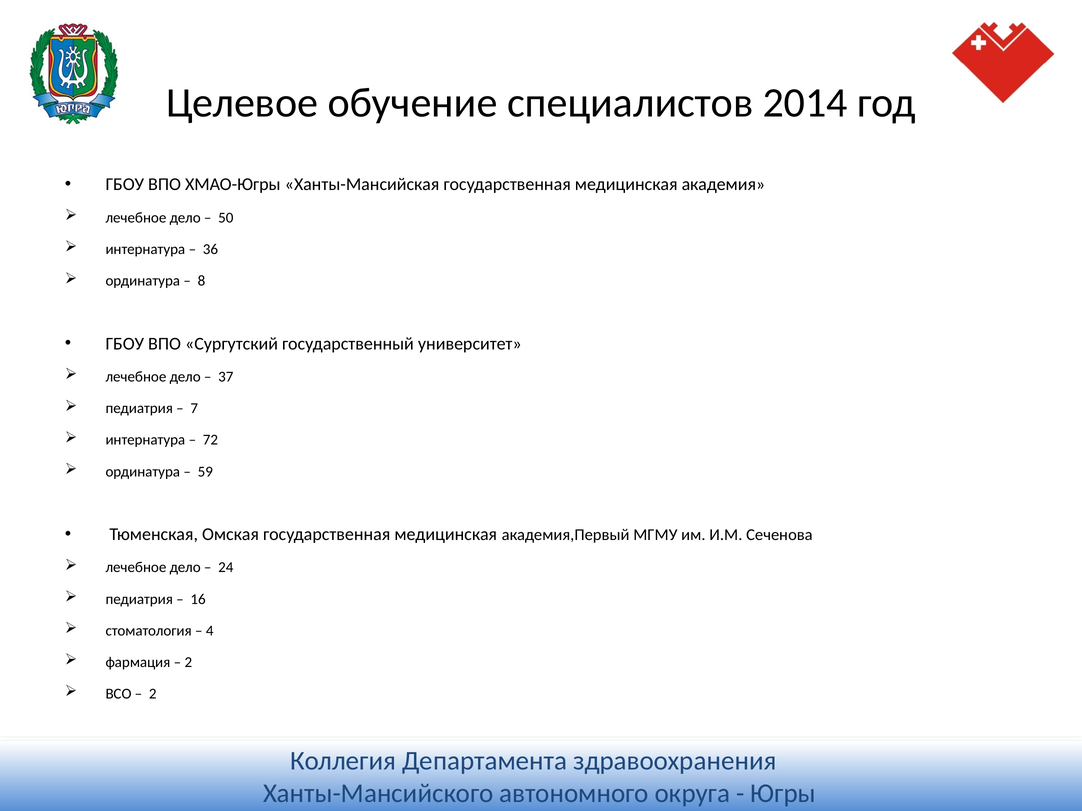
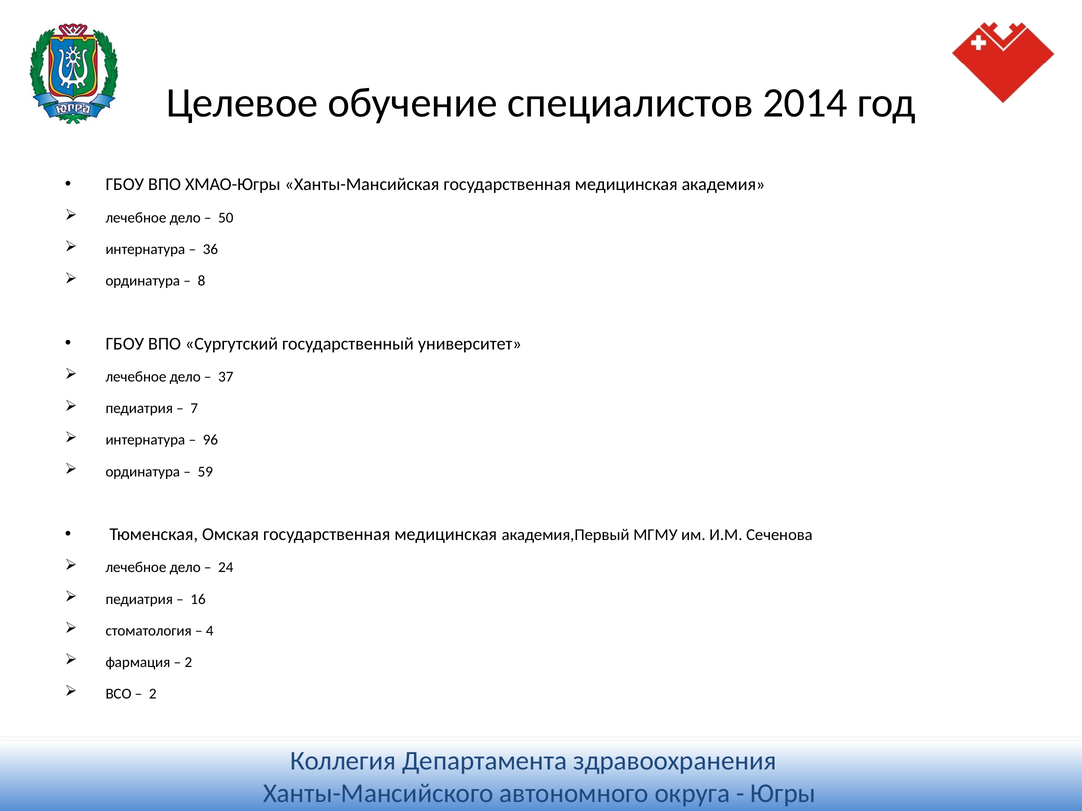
72: 72 -> 96 (210, 440)
